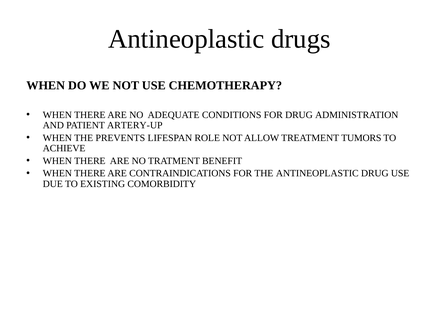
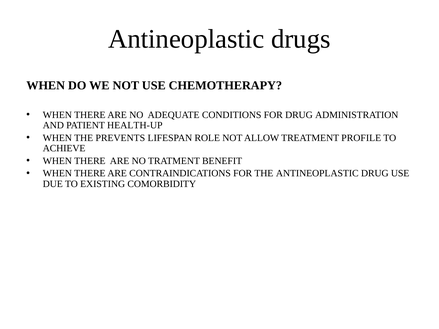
ARTERY-UP: ARTERY-UP -> HEALTH-UP (135, 125)
TUMORS: TUMORS -> PROFILE (361, 138)
